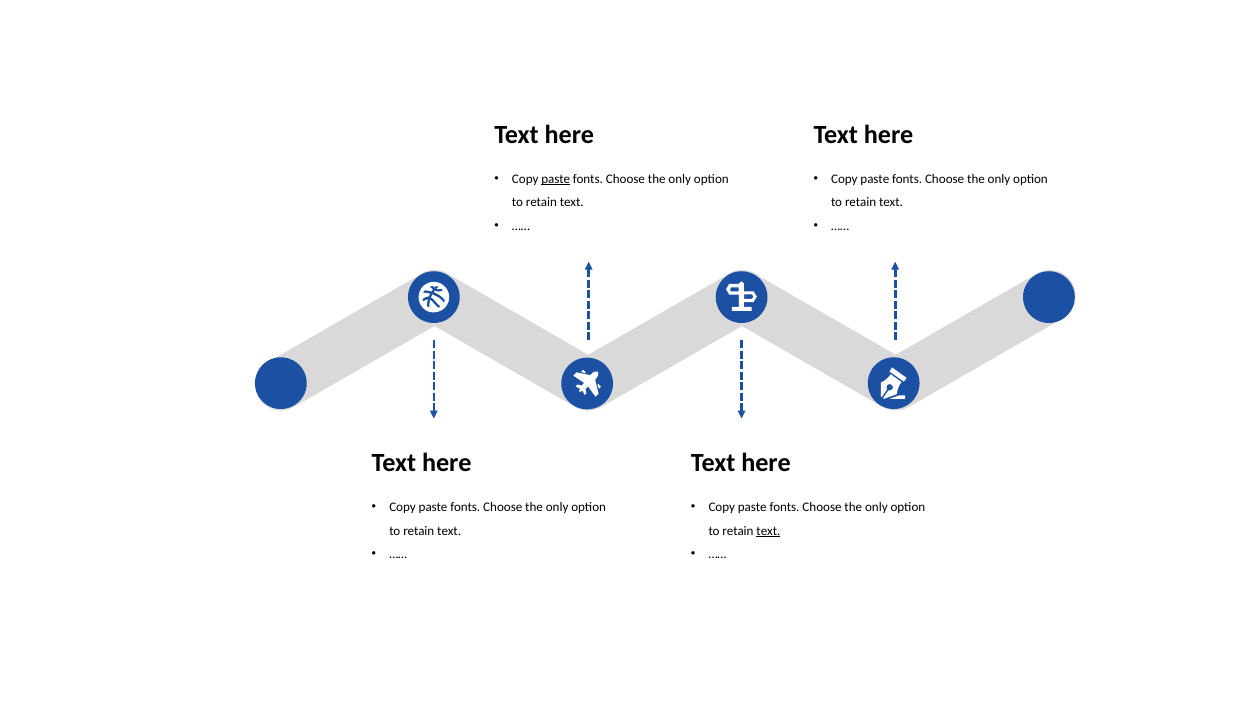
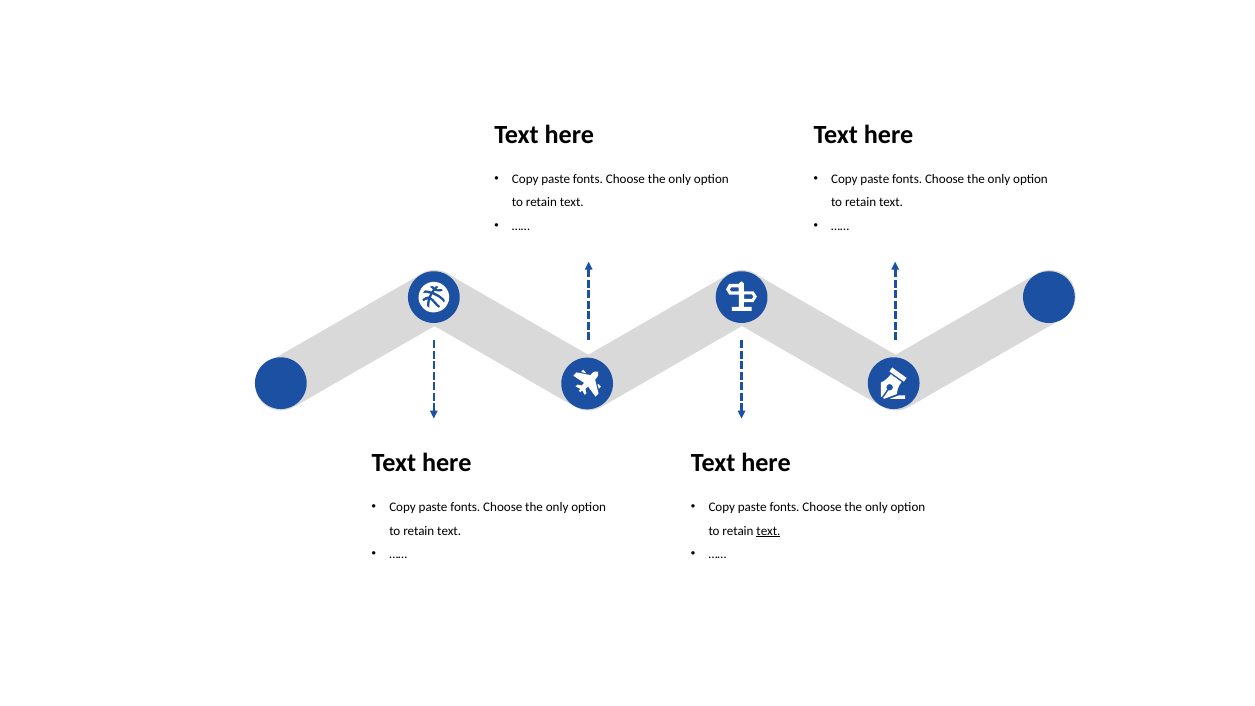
paste underline: present -> none (556, 179)
